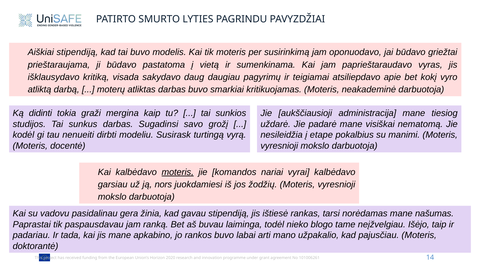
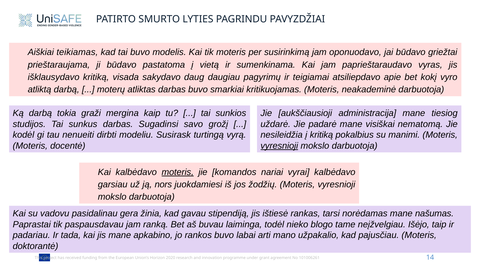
Aiškiai stipendiją: stipendiją -> teikiamas (77, 52)
Ką didinti: didinti -> darbą (40, 113)
į etape: etape -> kritiką (321, 135)
vyresnioji underline: none -> present (279, 146)
